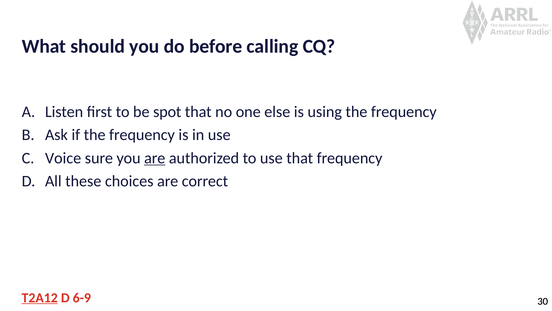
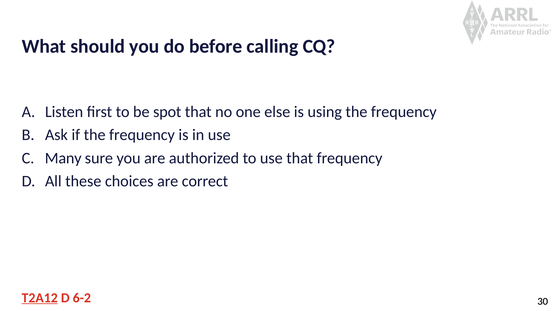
Voice: Voice -> Many (63, 158)
are underline: present -> none (155, 158)
6-9: 6-9 -> 6-2 (82, 297)
